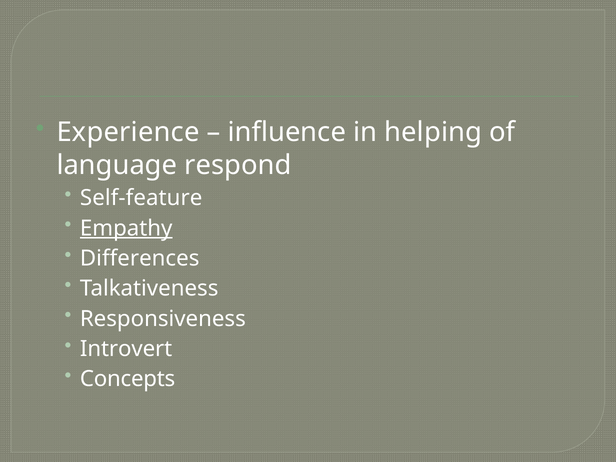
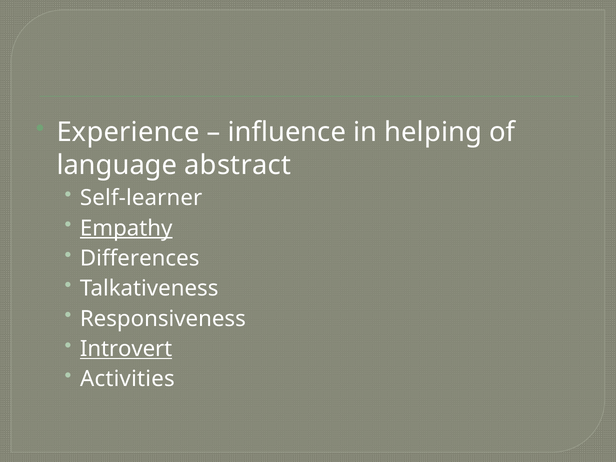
respond: respond -> abstract (238, 165)
Self-feature: Self-feature -> Self-learner (141, 198)
Introvert underline: none -> present (126, 349)
Concepts: Concepts -> Activities (127, 379)
